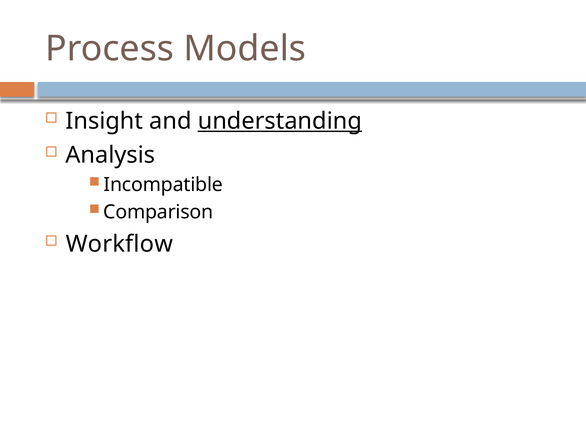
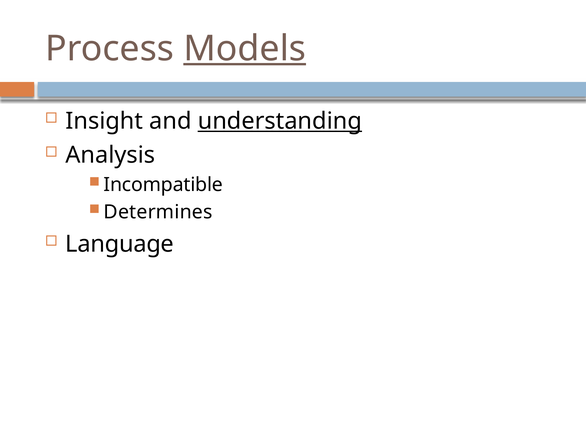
Models underline: none -> present (245, 49)
Comparison: Comparison -> Determines (158, 212)
Workflow: Workflow -> Language (120, 244)
